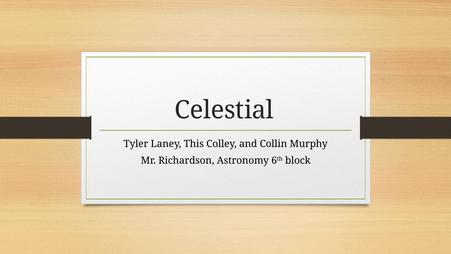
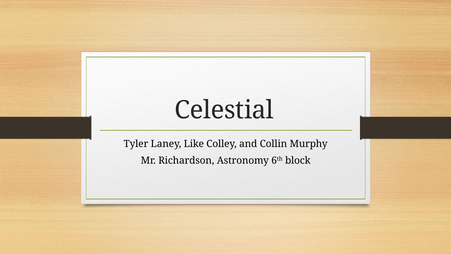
This: This -> Like (194, 144)
